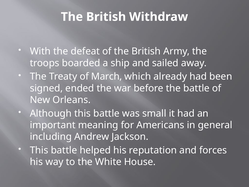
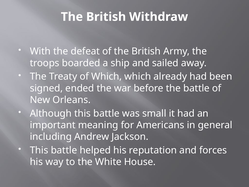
of March: March -> Which (107, 76)
